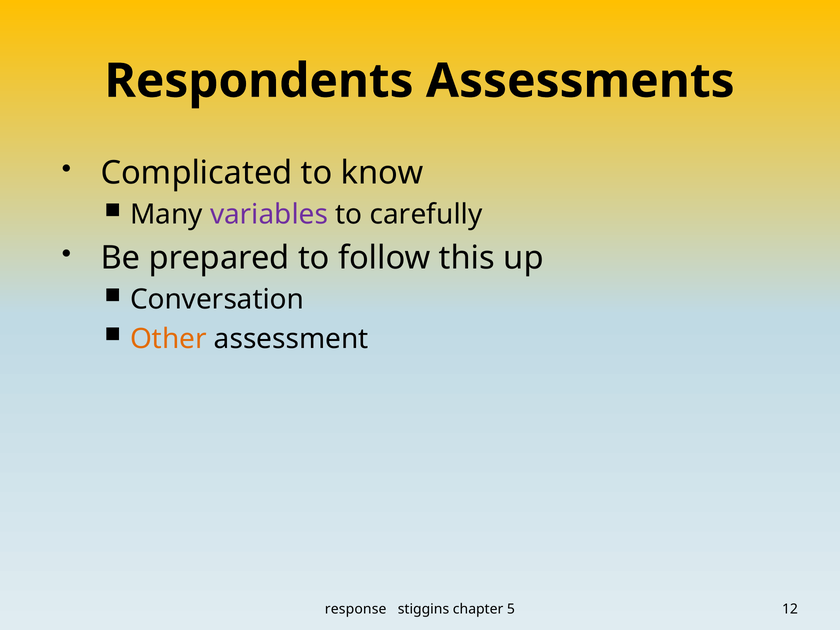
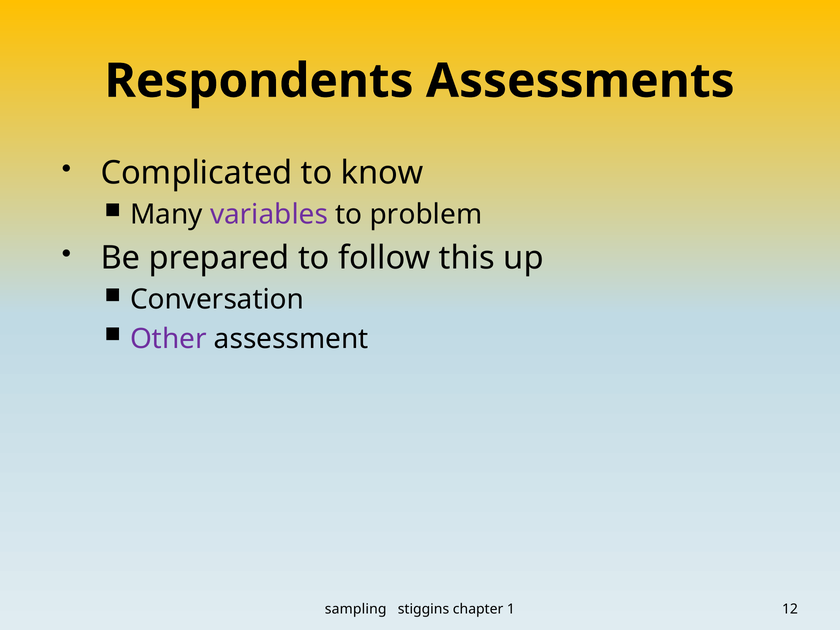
carefully: carefully -> problem (426, 215)
Other colour: orange -> purple (168, 339)
response: response -> sampling (356, 609)
5: 5 -> 1 (511, 609)
